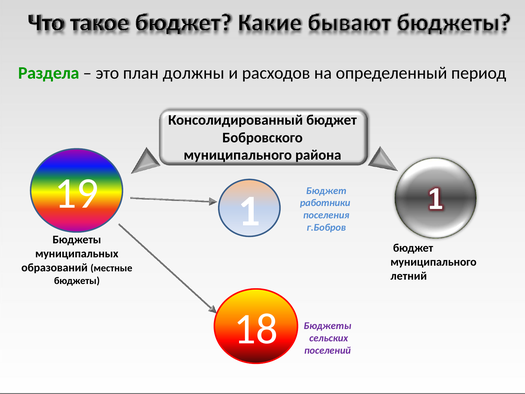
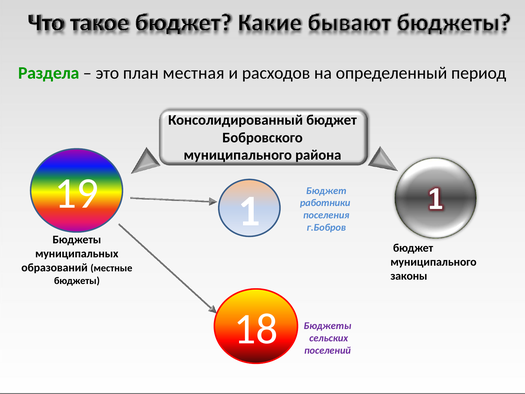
должны: должны -> местная (194, 73)
летний: летний -> законы (409, 276)
